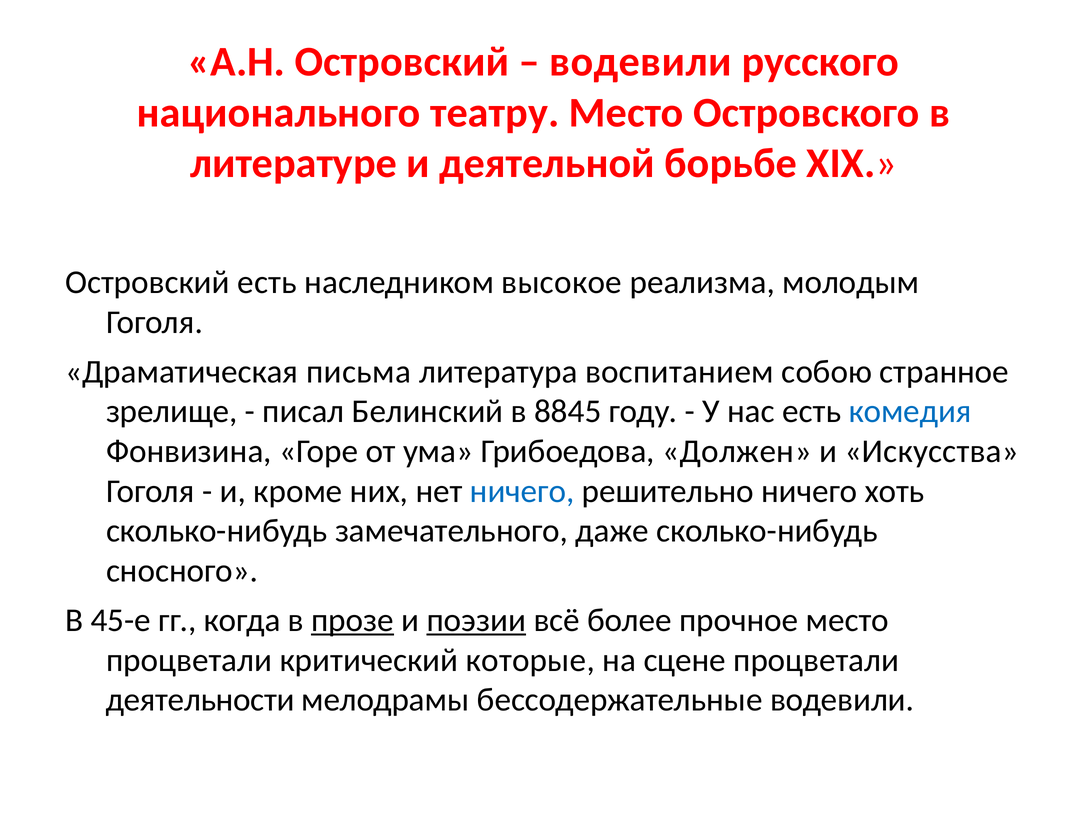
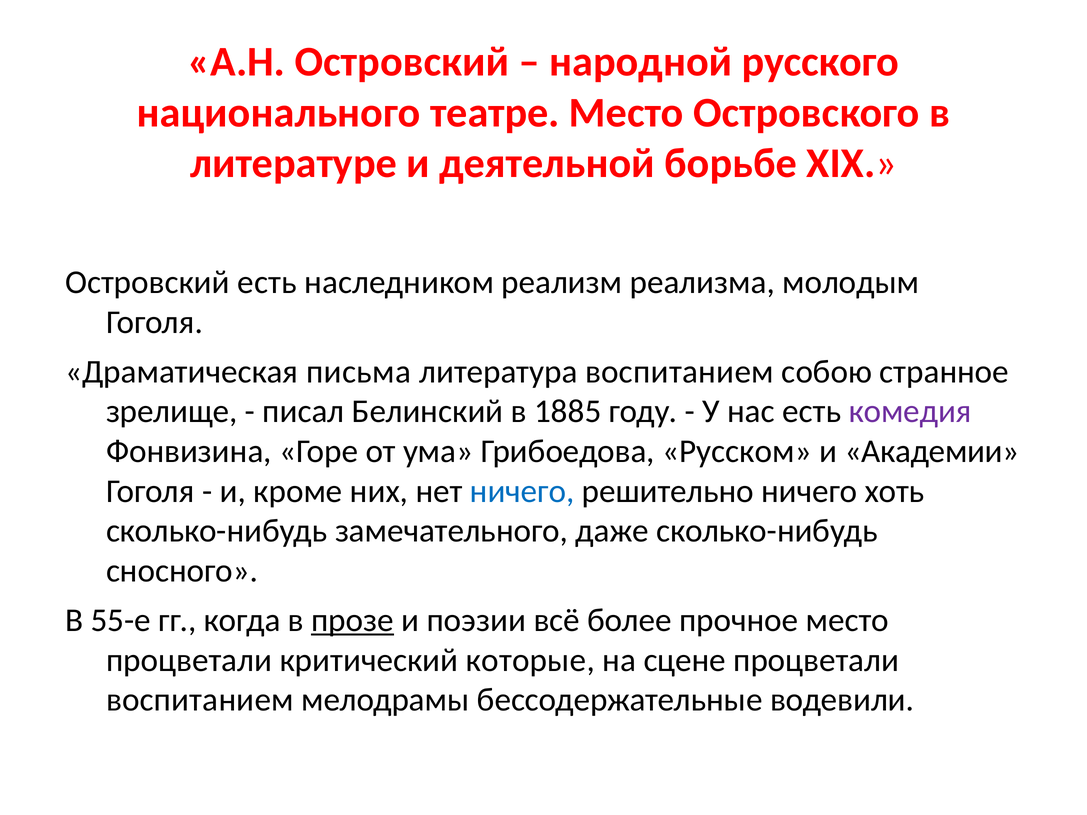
водевили: водевили -> народной (641, 62)
театру: театру -> театре (495, 113)
высокое: высокое -> реализм (562, 282)
8845: 8845 -> 1885 (568, 412)
комедия colour: blue -> purple (910, 412)
Должен: Должен -> Русском (737, 451)
Искусства: Искусства -> Академии (932, 451)
45-е: 45-е -> 55-е (121, 621)
поэзии underline: present -> none (476, 621)
деятельности: деятельности -> воспитанием (200, 700)
